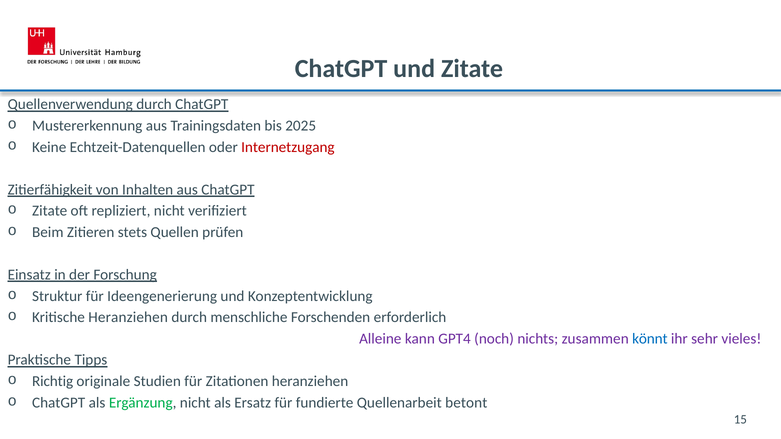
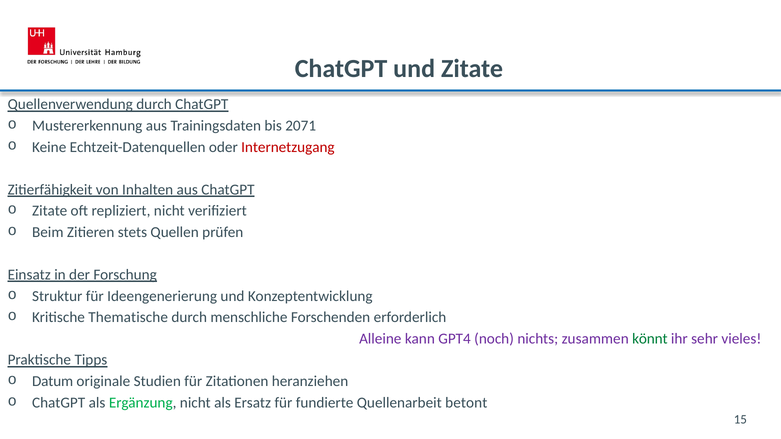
2025: 2025 -> 2071 (301, 126)
Kritische Heranziehen: Heranziehen -> Thematische (128, 318)
könnt colour: blue -> green (650, 339)
Richtig: Richtig -> Datum (53, 382)
